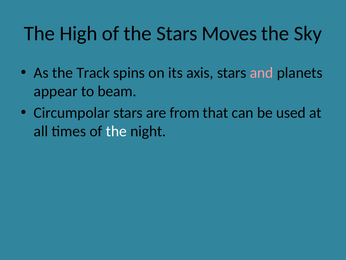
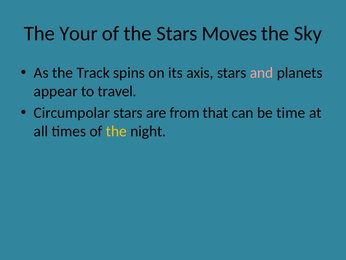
High: High -> Your (79, 33)
beam: beam -> travel (117, 91)
used: used -> time (291, 113)
the colour: white -> yellow (116, 131)
